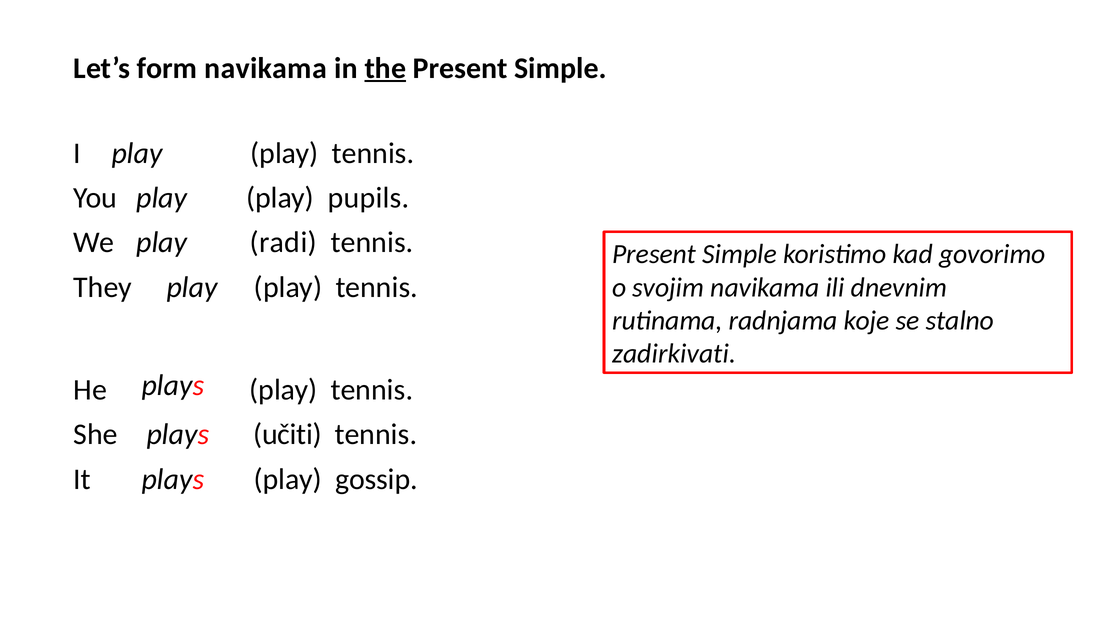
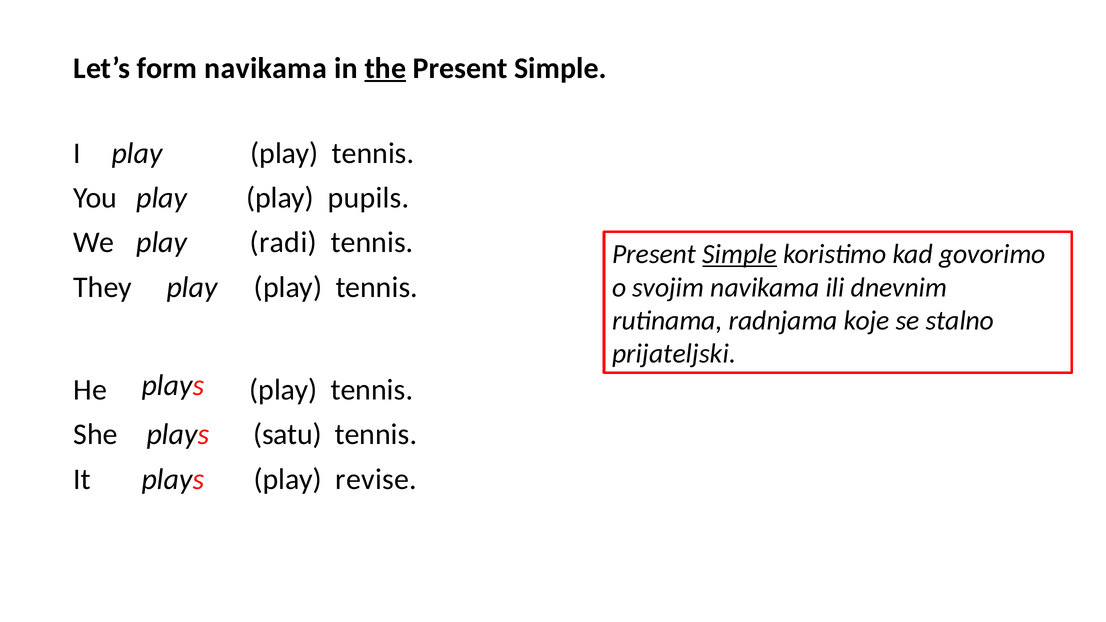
Simple underline: none -> present (740, 254)
zadirkivati: zadirkivati -> prijateljski (674, 354)
učiti: učiti -> satu (287, 435)
gossip: gossip -> revise (376, 479)
